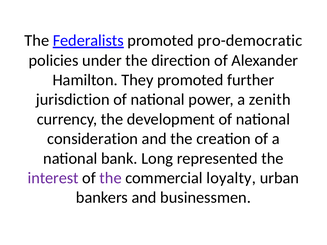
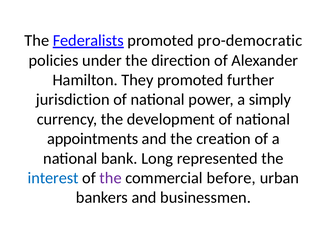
zenith: zenith -> simply (270, 100)
consideration: consideration -> appointments (93, 139)
interest colour: purple -> blue (53, 178)
loyalty: loyalty -> before (231, 178)
